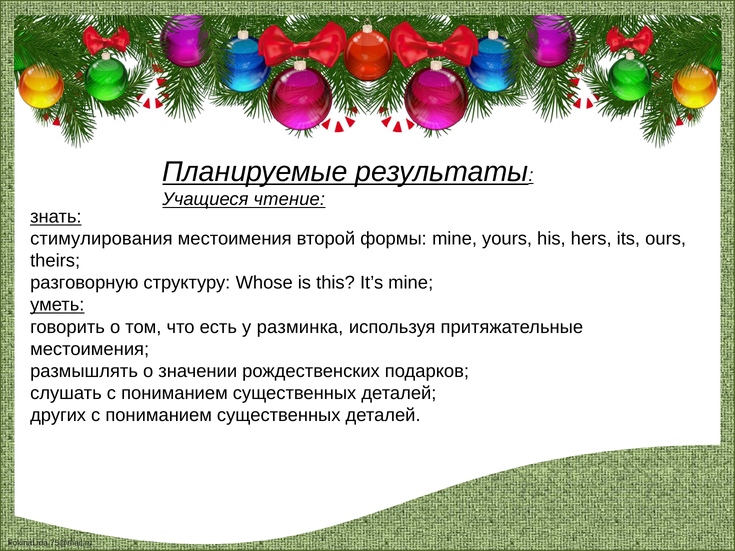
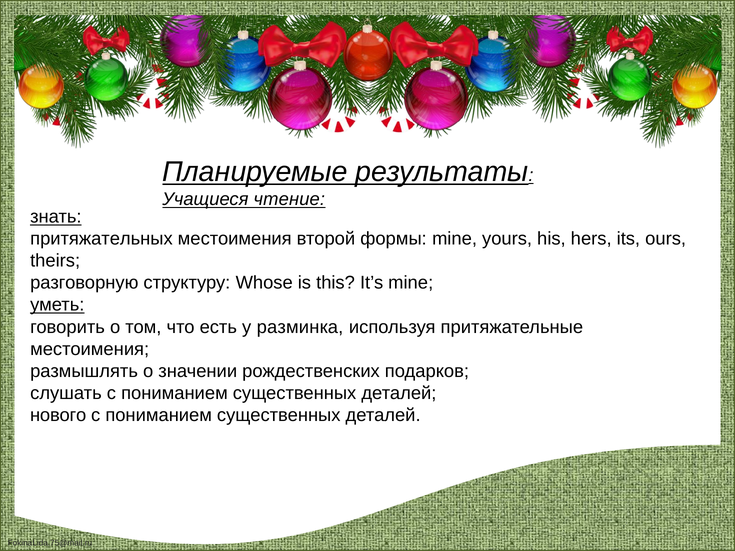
стимулирования: стимулирования -> притяжательных (101, 239)
других: других -> нового (58, 415)
